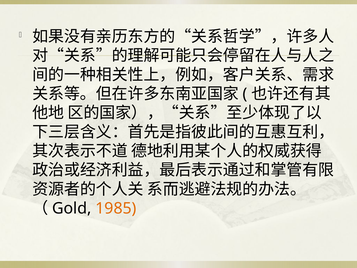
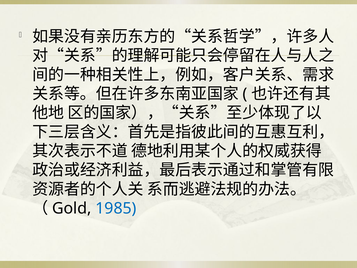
1985 colour: orange -> blue (116, 208)
